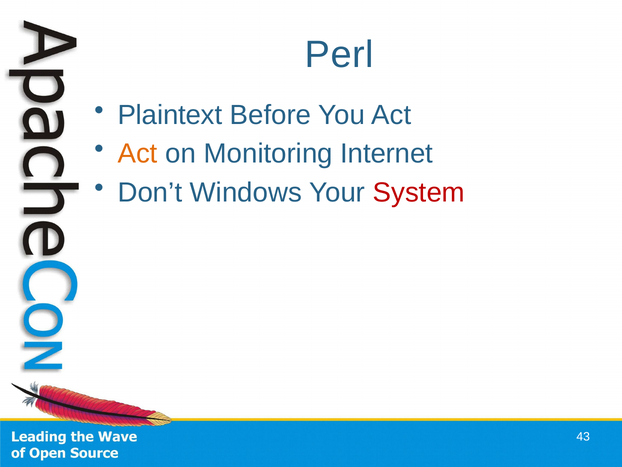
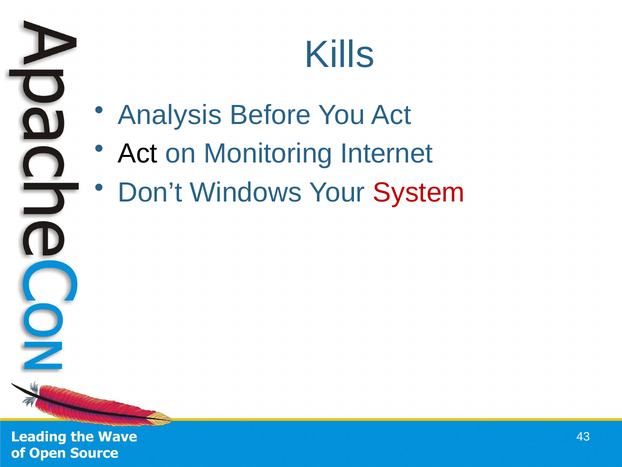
Perl: Perl -> Kills (339, 54)
Plaintext: Plaintext -> Analysis (170, 115)
Act colour: orange -> black (138, 154)
